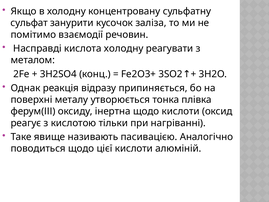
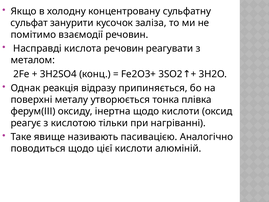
кислота холодну: холодну -> речовин (124, 48)
